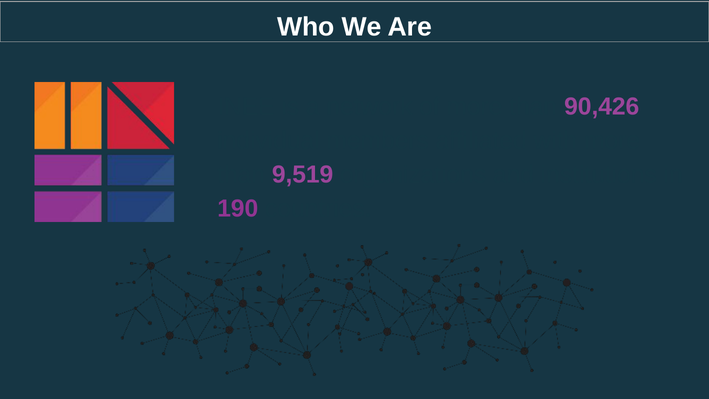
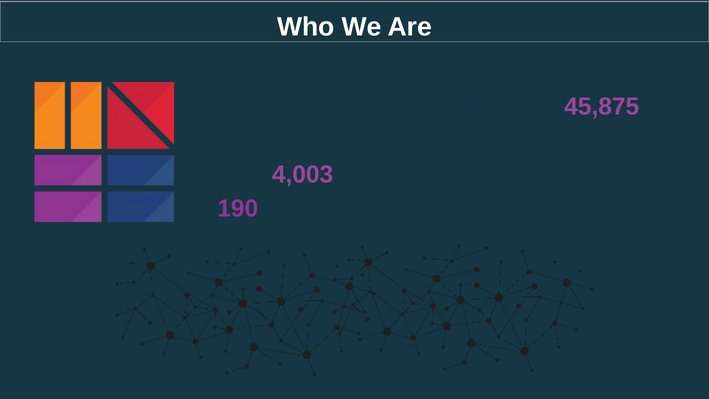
90,426: 90,426 -> 45,875 (602, 107)
9,519: 9,519 -> 4,003 (303, 174)
